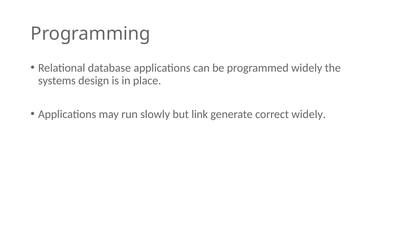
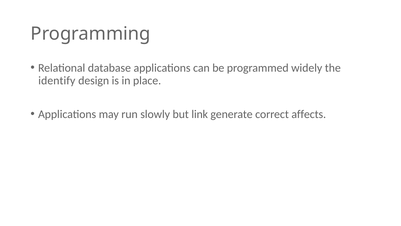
systems: systems -> identify (57, 80)
correct widely: widely -> affects (309, 114)
